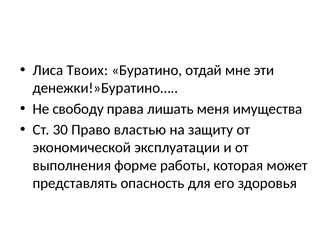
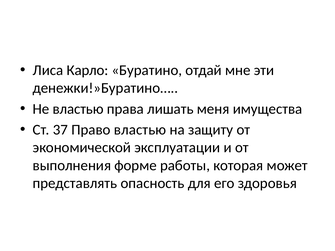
Твоих: Твоих -> Карло (87, 70)
Не свободу: свободу -> властью (78, 109)
30: 30 -> 37 (60, 130)
